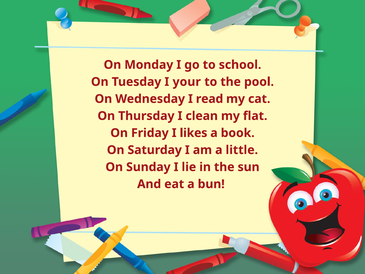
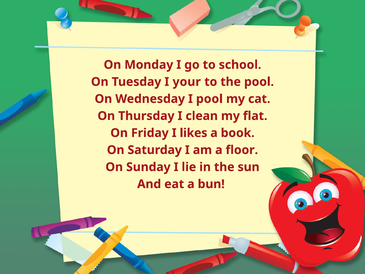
I read: read -> pool (209, 99)
little: little -> floor (242, 150)
